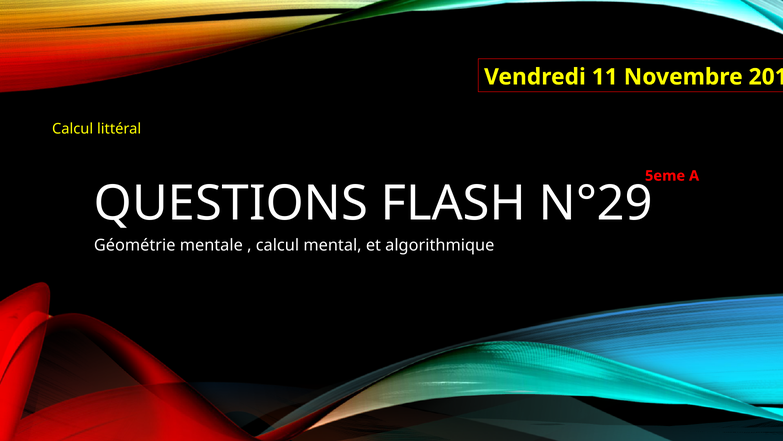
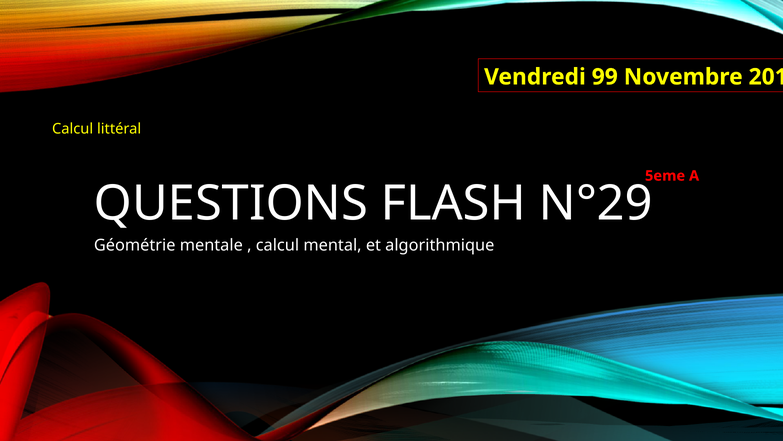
11: 11 -> 99 (605, 77)
